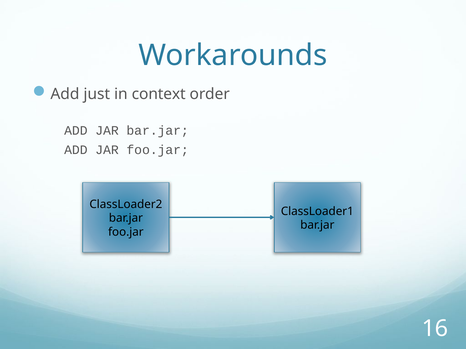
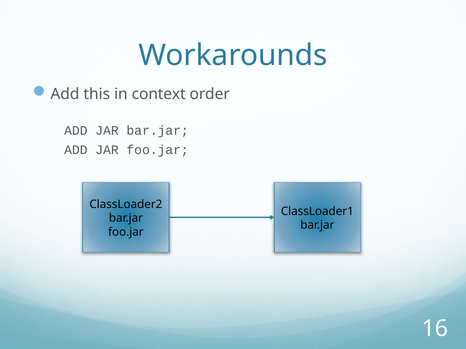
just: just -> this (97, 94)
